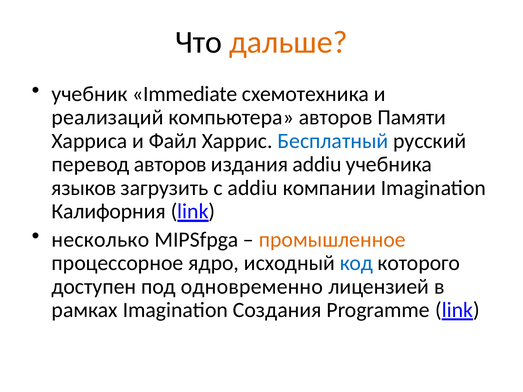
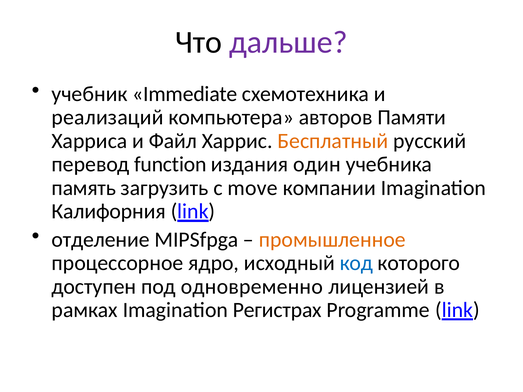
дальше colour: orange -> purple (288, 42)
Бесплатный colour: blue -> orange (333, 141)
перевод авторов: авторов -> function (170, 164)
издания addiu: addiu -> один (317, 164)
языков: языков -> память (84, 188)
с addiu: addiu -> move (253, 188)
несколько: несколько -> отделение (101, 240)
Создания: Создания -> Регистрах (277, 310)
